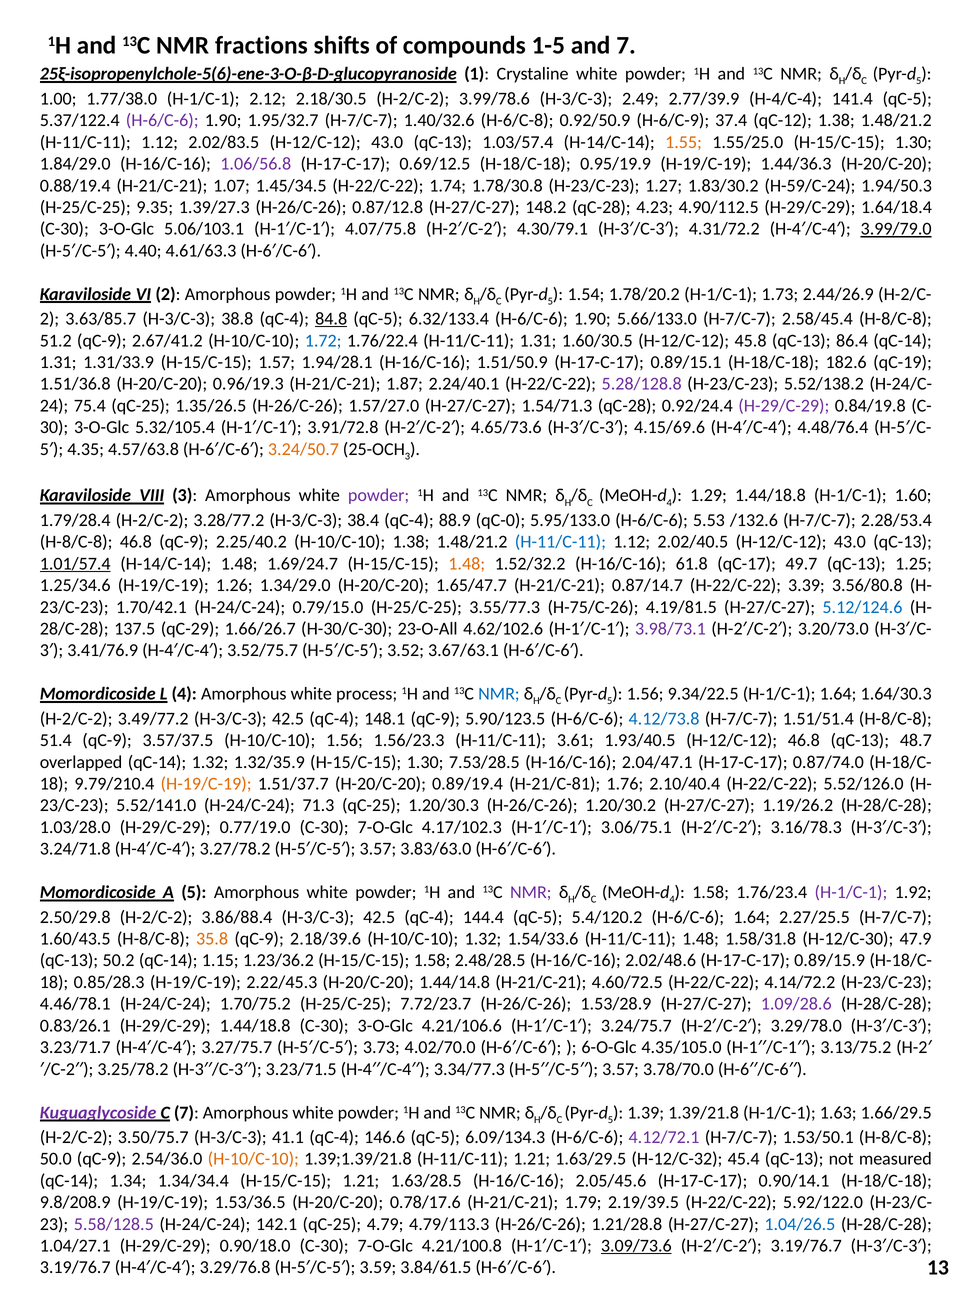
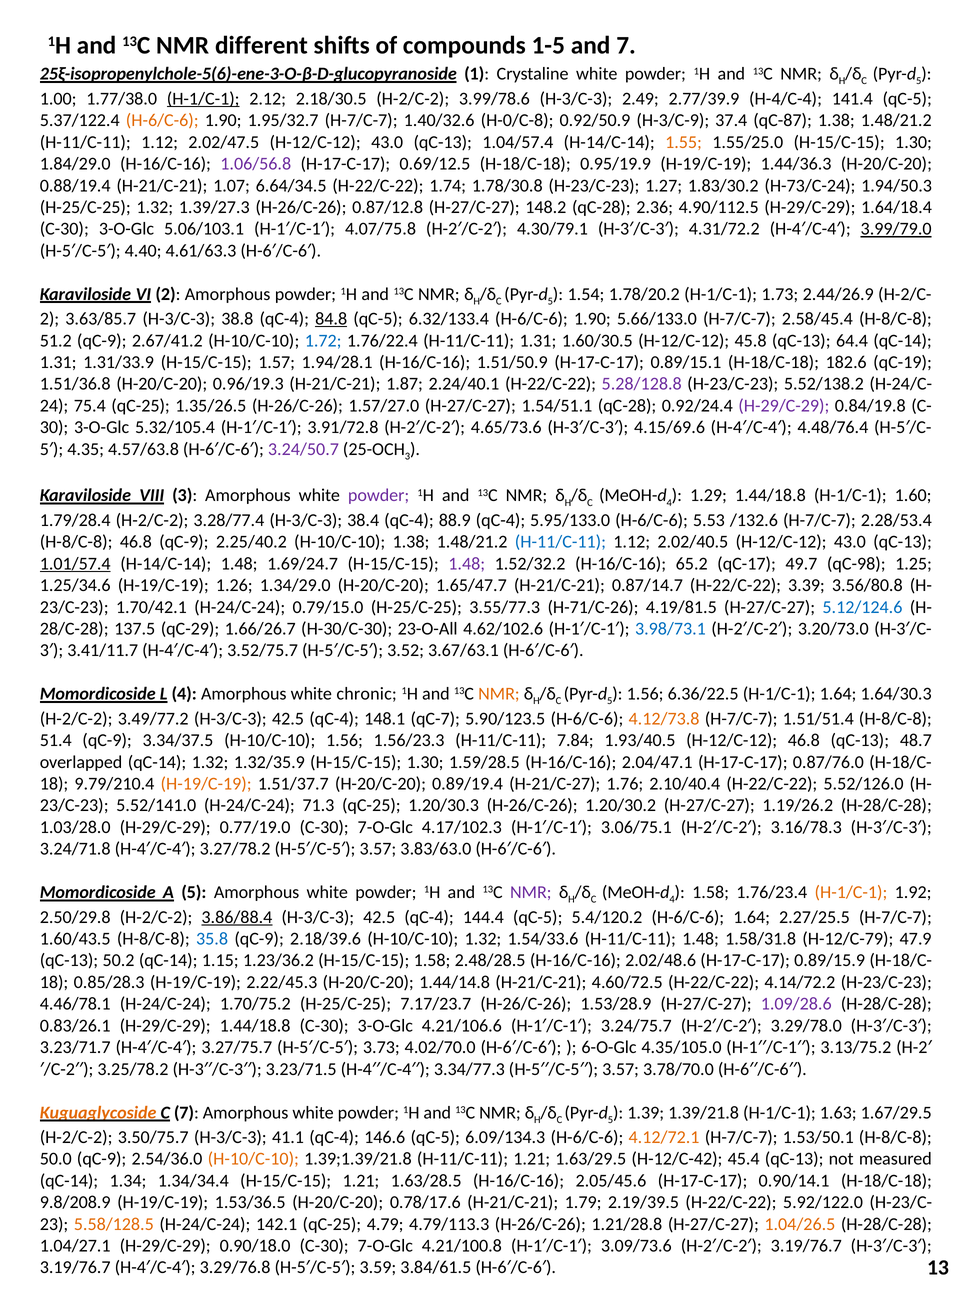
fractions: fractions -> different (261, 46)
H-1/C-1 underline: none -> present (203, 99)
H-6/C-6 colour: purple -> orange (162, 120)
H-6/C-8: H-6/C-8 -> H-0/C-8 (517, 120)
H-6/C-9: H-6/C-9 -> H-3/C-9 (673, 120)
qC-12: qC-12 -> qC-87 (783, 120)
2.02/83.5: 2.02/83.5 -> 2.02/47.5 (224, 142)
1.03/57.4: 1.03/57.4 -> 1.04/57.4 (518, 142)
1.45/34.5: 1.45/34.5 -> 6.64/34.5 (291, 186)
H-59/C-24: H-59/C-24 -> H-73/C-24 (810, 186)
H-25/C-25 9.35: 9.35 -> 1.32 (155, 207)
4.23: 4.23 -> 2.36 (655, 207)
86.4: 86.4 -> 64.4 (852, 341)
1.54/71.3: 1.54/71.3 -> 1.54/51.1 (557, 406)
3.24/50.7 colour: orange -> purple (303, 449)
3.28/77.2: 3.28/77.2 -> 3.28/77.4 (229, 520)
88.9 qC-0: qC-0 -> qC-4 (500, 520)
1.48 colour: orange -> purple (467, 564)
61.8: 61.8 -> 65.2 (692, 564)
49.7 qC-13: qC-13 -> qC-98 (856, 564)
H-75/C-26: H-75/C-26 -> H-71/C-26 (593, 607)
3.98/73.1 colour: purple -> blue (670, 629)
3.41/76.9: 3.41/76.9 -> 3.41/11.7 (103, 651)
process: process -> chronic (367, 694)
NMR colour: blue -> orange (499, 694)
9.34/22.5: 9.34/22.5 -> 6.36/22.5 (703, 694)
148.1 qC-9: qC-9 -> qC-7 (435, 719)
4.12/73.8 colour: blue -> orange (664, 719)
3.57/37.5: 3.57/37.5 -> 3.34/37.5 (178, 741)
3.61: 3.61 -> 7.84 (575, 741)
7.53/28.5: 7.53/28.5 -> 1.59/28.5 (484, 762)
0.87/74.0: 0.87/74.0 -> 0.87/76.0 (828, 762)
H-21/C-81: H-21/C-81 -> H-21/C-27 (555, 784)
H-1/C-1 colour: purple -> orange (851, 893)
3.86/88.4 underline: none -> present (237, 917)
35.8 colour: orange -> blue (212, 939)
H-12/C-30: H-12/C-30 -> H-12/C-79 (848, 939)
7.72/23.7: 7.72/23.7 -> 7.17/23.7 (436, 1004)
Kuguaglycoside colour: purple -> orange (98, 1113)
1.66/29.5: 1.66/29.5 -> 1.67/29.5 (896, 1113)
4.12/72.1 colour: purple -> orange (664, 1138)
H-12/C-32: H-12/C-32 -> H-12/C-42 (677, 1159)
5.58/128.5 colour: purple -> orange (114, 1224)
1.04/26.5 colour: blue -> orange (800, 1224)
3.09/73.6 underline: present -> none (636, 1246)
